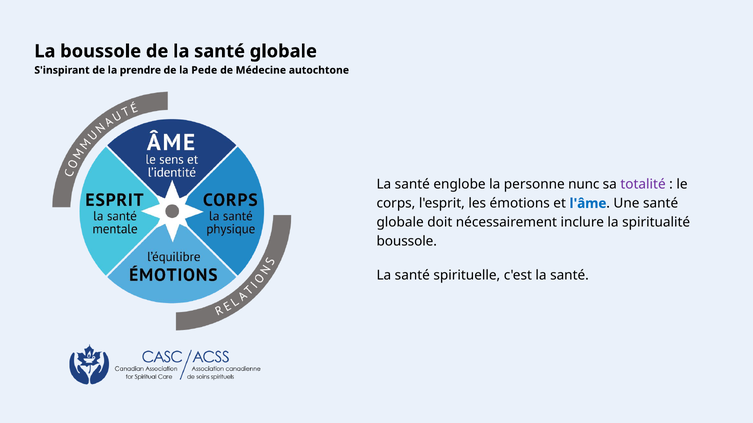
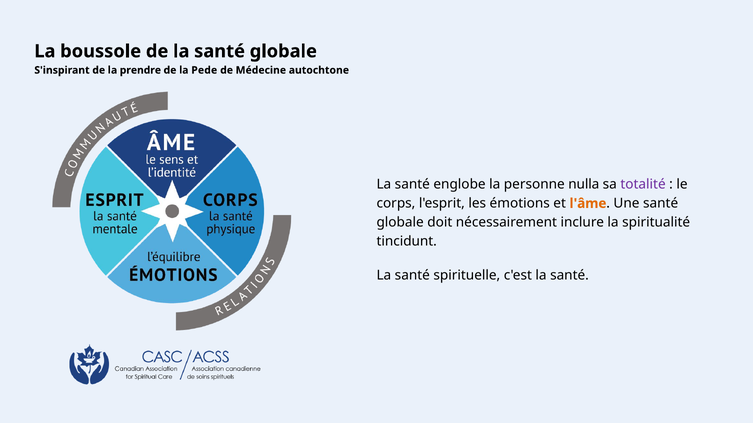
nunc: nunc -> nulla (584, 185)
l'âme colour: blue -> orange (588, 204)
boussole: boussole -> tincidunt (407, 242)
